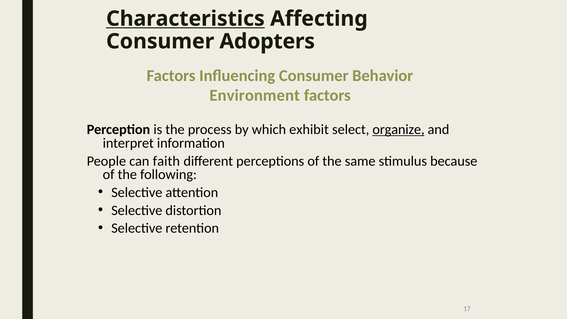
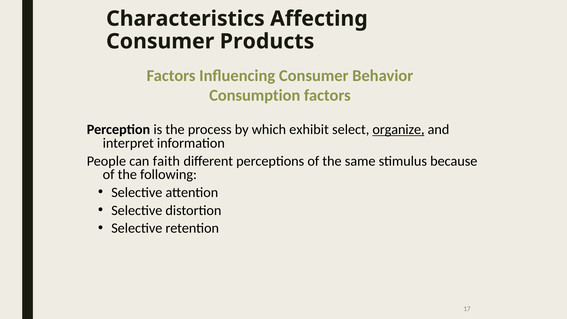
Characteristics underline: present -> none (185, 19)
Adopters: Adopters -> Products (267, 41)
Environment: Environment -> Consumption (255, 95)
